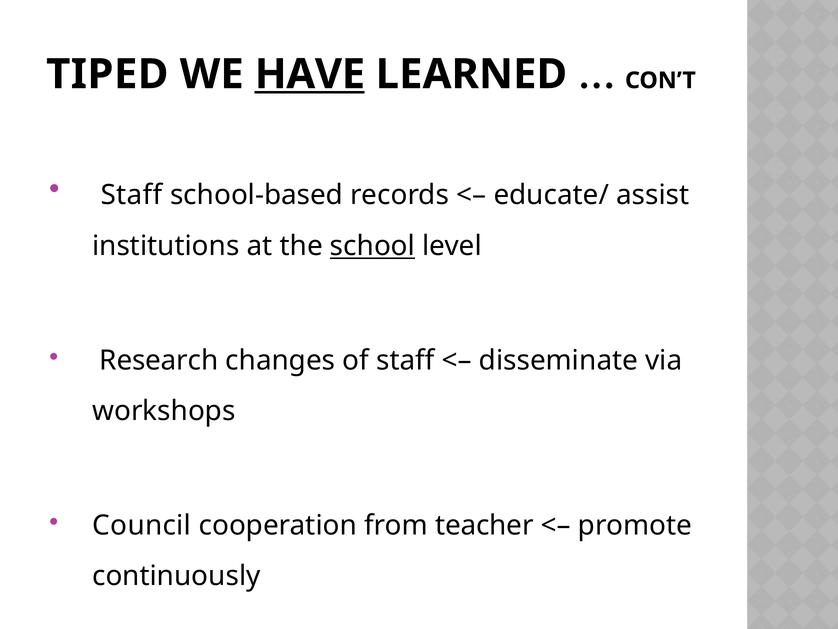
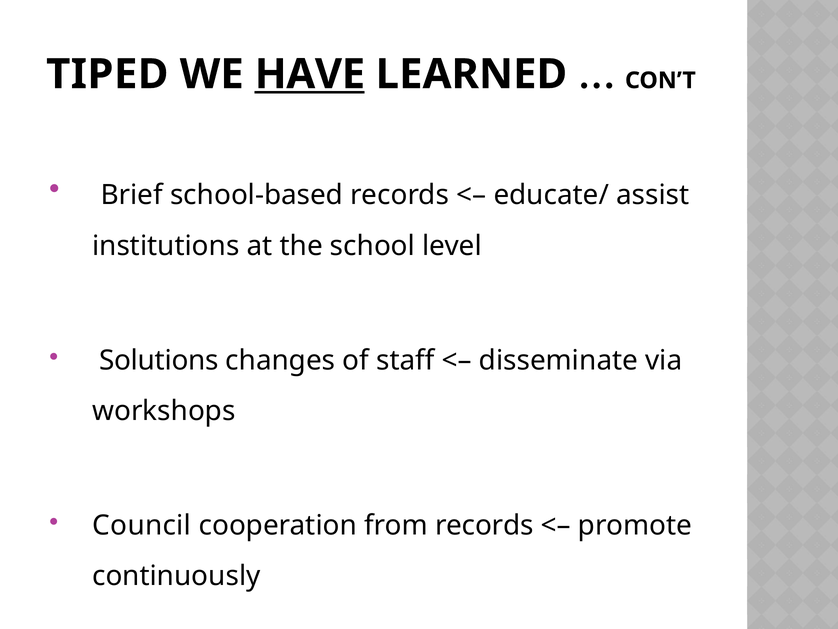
Staff: Staff -> Brief (132, 195)
school underline: present -> none (372, 246)
Research: Research -> Solutions (159, 360)
from teacher: teacher -> records (484, 525)
